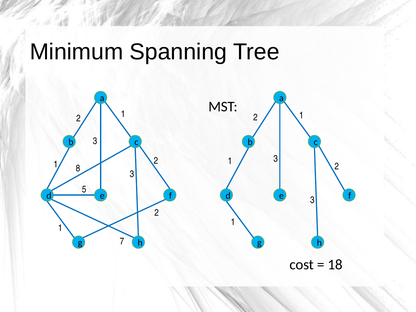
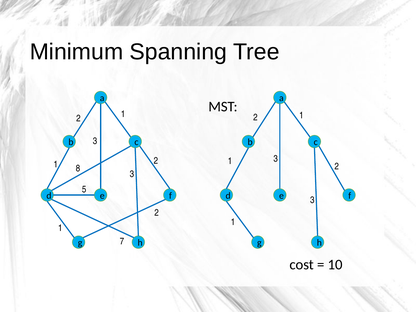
18: 18 -> 10 (335, 265)
